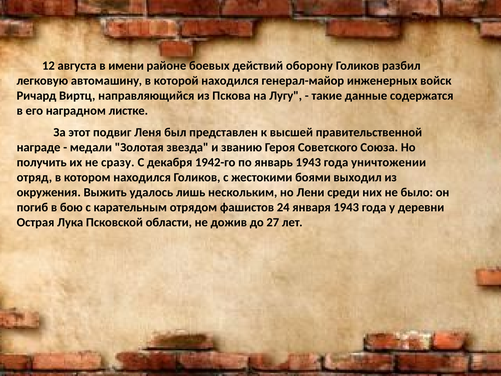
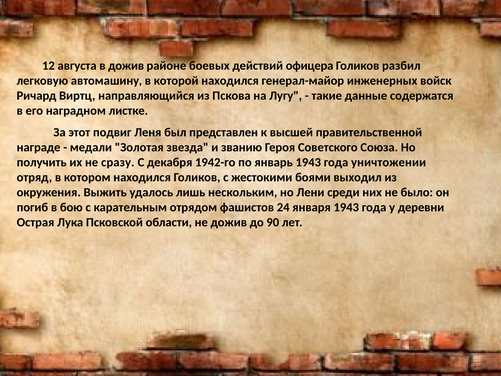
в имени: имени -> дожив (126, 66)
оборону: оборону -> офицера (310, 66)
27: 27 -> 90 (273, 222)
